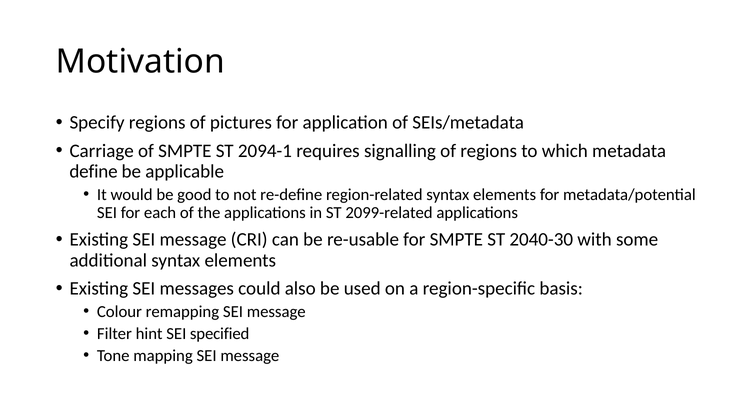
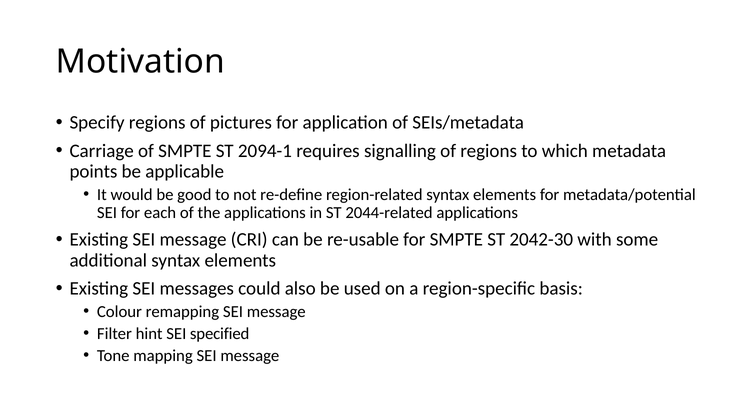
define: define -> points (93, 171)
2099-related: 2099-related -> 2044-related (389, 213)
2040-30: 2040-30 -> 2042-30 (541, 240)
